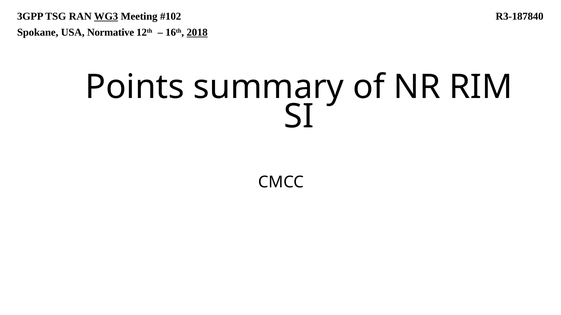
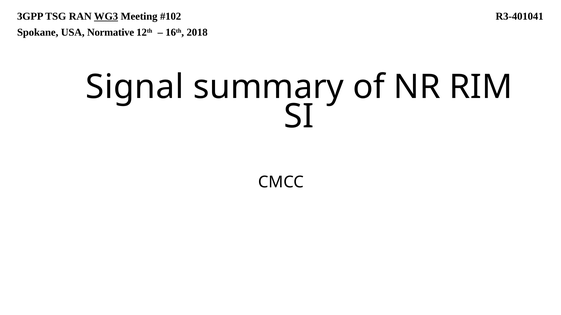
R3-187840: R3-187840 -> R3-401041 (520, 16)
2018 underline: present -> none (197, 33)
Points: Points -> Signal (135, 87)
